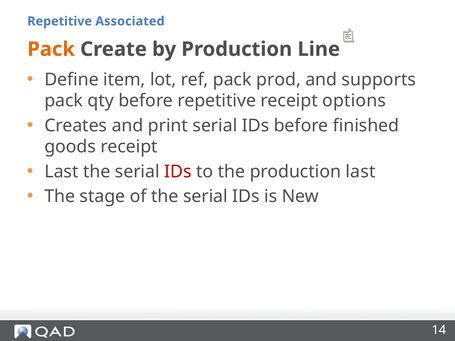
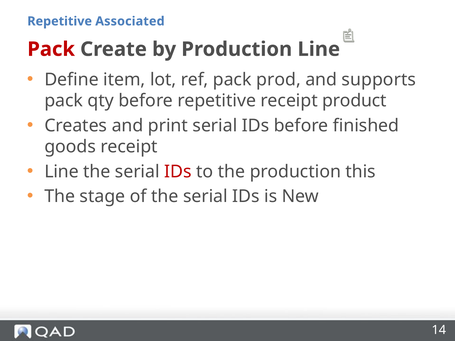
Pack colour: orange -> red (51, 49)
options: options -> product (354, 101)
Last: Last -> Line (62, 172)
production last: last -> this (361, 172)
